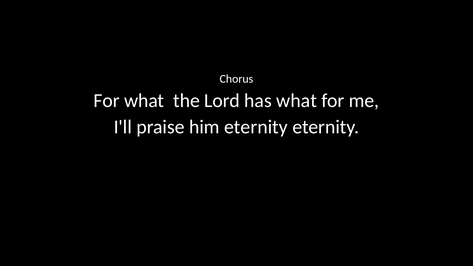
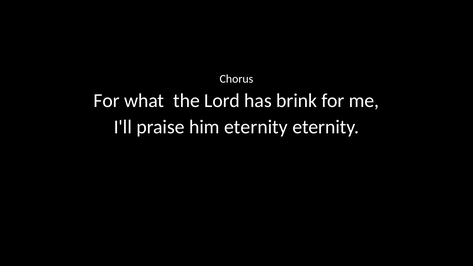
has what: what -> brink (297, 101)
